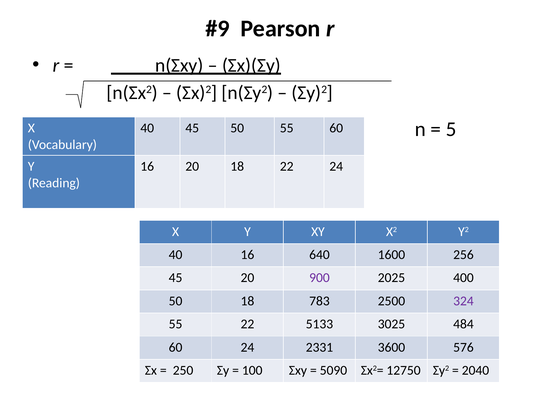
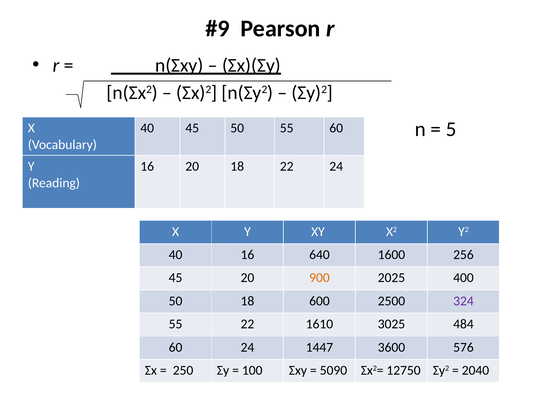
900 colour: purple -> orange (319, 278)
783: 783 -> 600 (319, 301)
5133: 5133 -> 1610 (319, 324)
2331: 2331 -> 1447 (319, 347)
